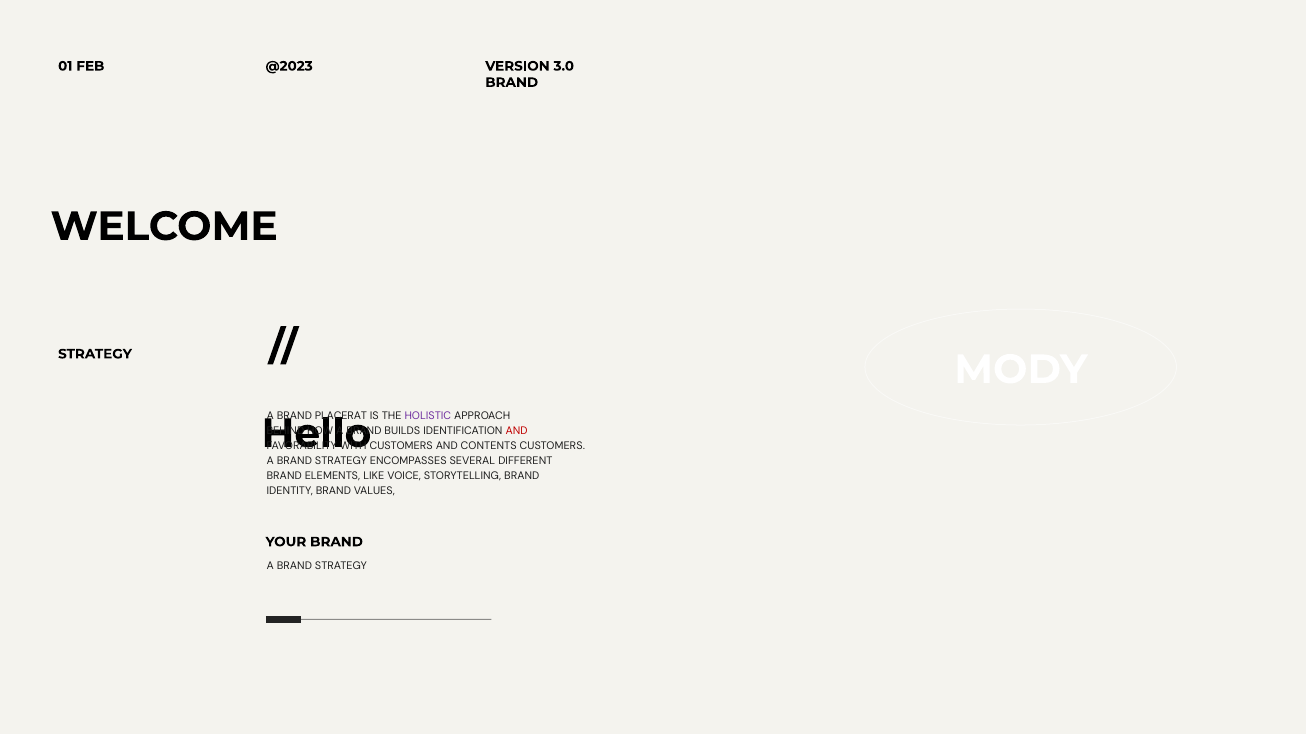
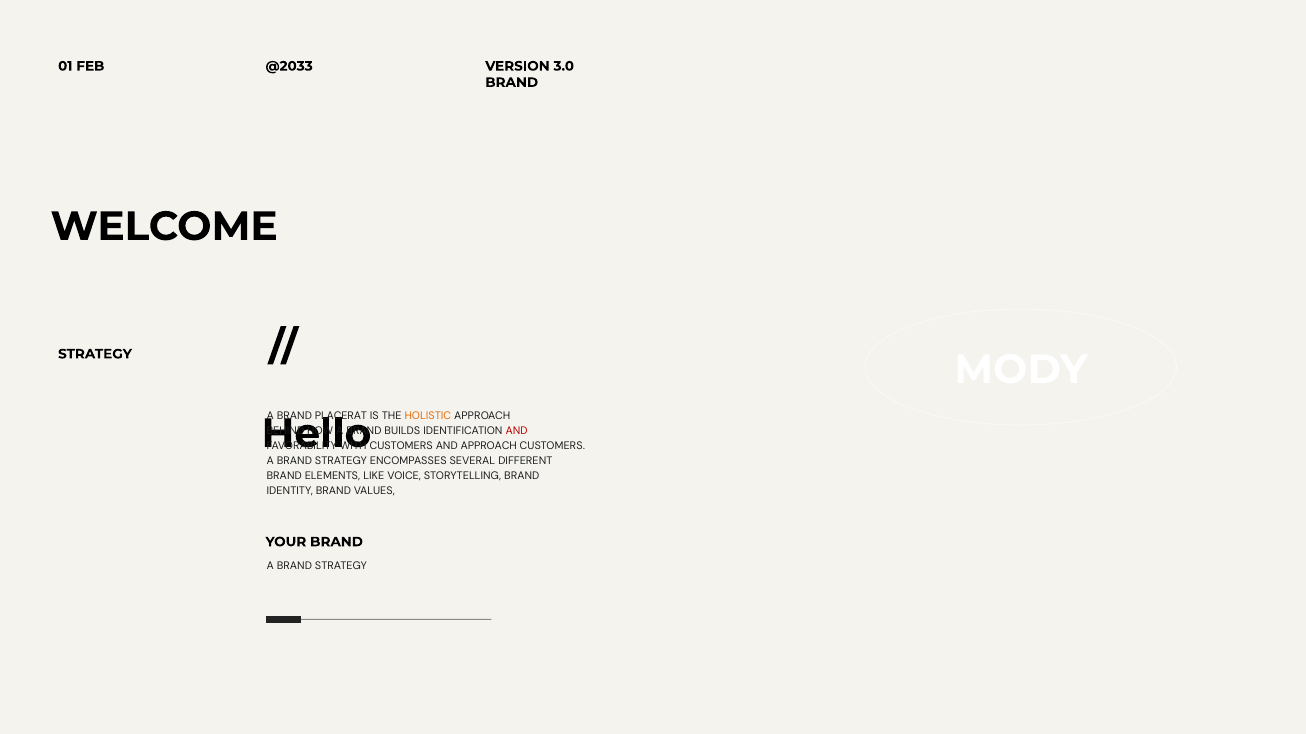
@2023: @2023 -> @2033 (289, 66)
HOLISTIC colour: purple -> orange (428, 417)
AND CONTENTS: CONTENTS -> APPROACH (489, 446)
